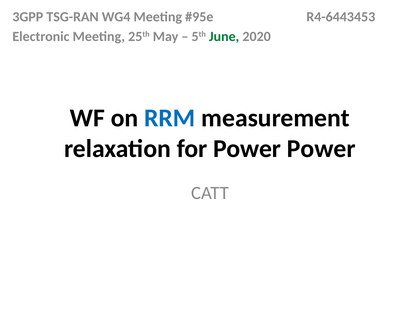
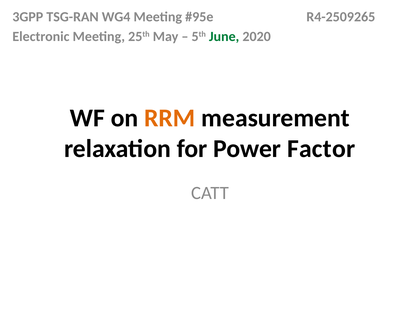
R4-6443453: R4-6443453 -> R4-2509265 (341, 17)
RRM colour: blue -> orange (170, 118)
Power Power: Power -> Factor (321, 149)
